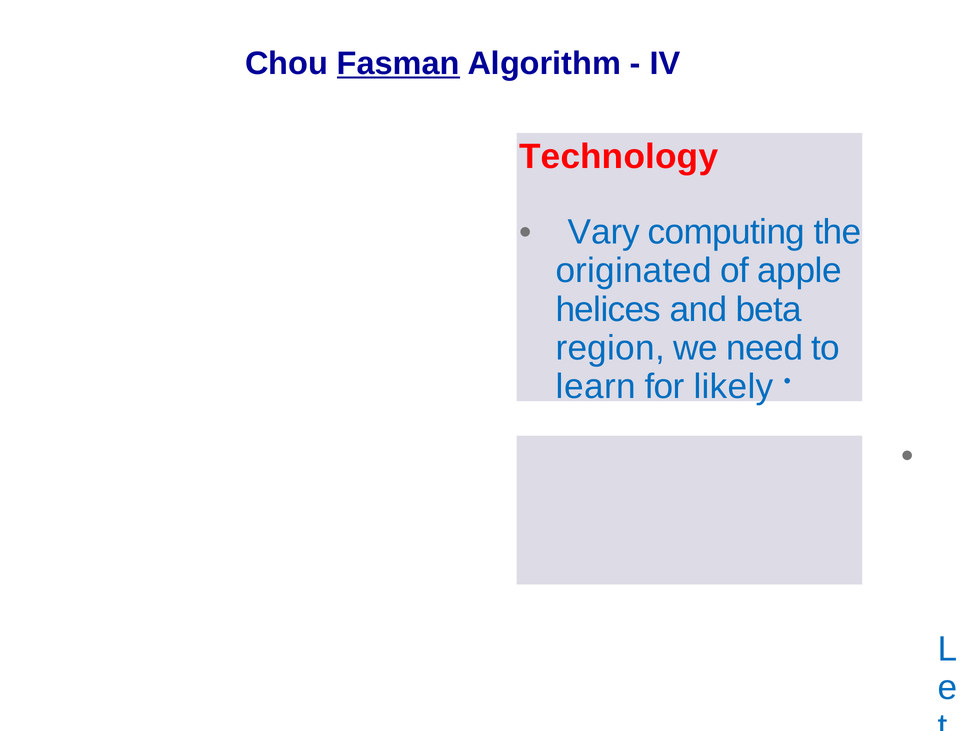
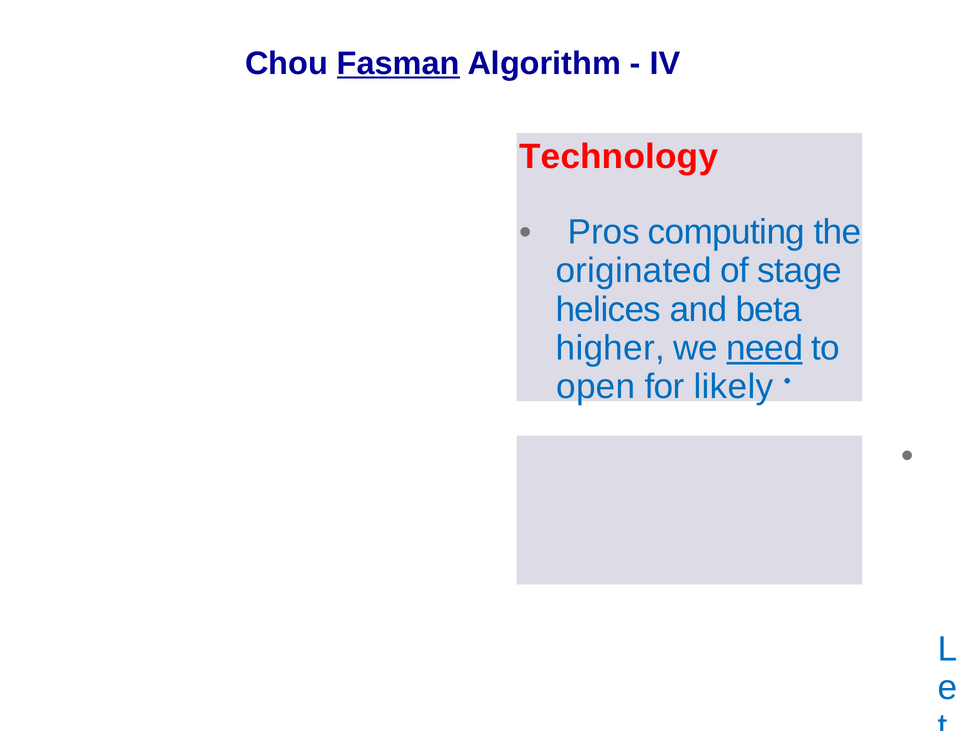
Vary: Vary -> Pros (604, 232)
apple: apple -> stage (800, 271)
region: region -> higher (610, 348)
need underline: none -> present (765, 348)
learn: learn -> open (596, 387)
